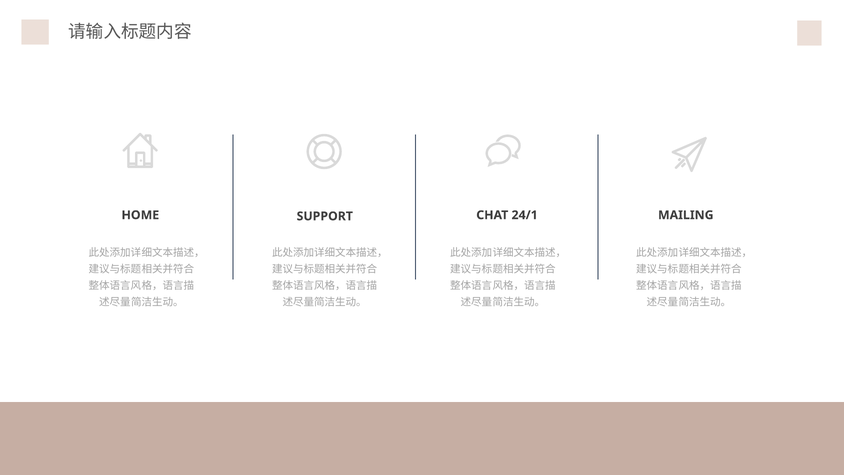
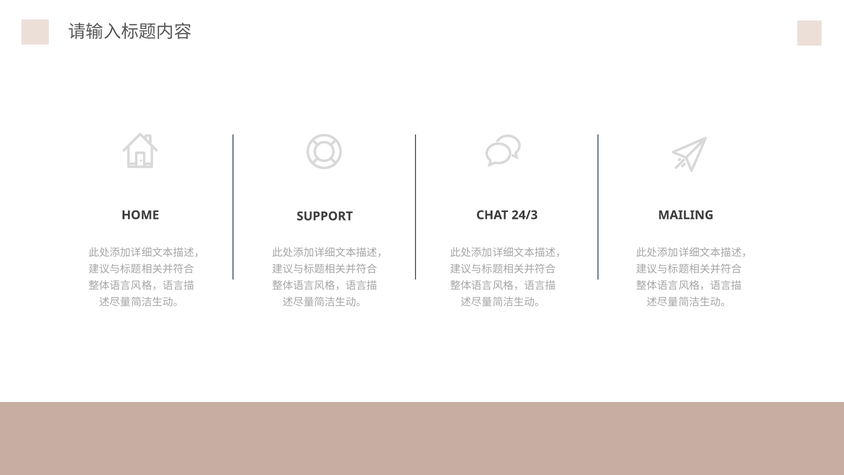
24/1: 24/1 -> 24/3 (525, 215)
